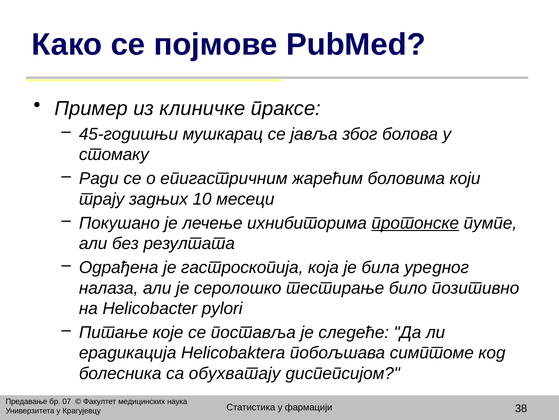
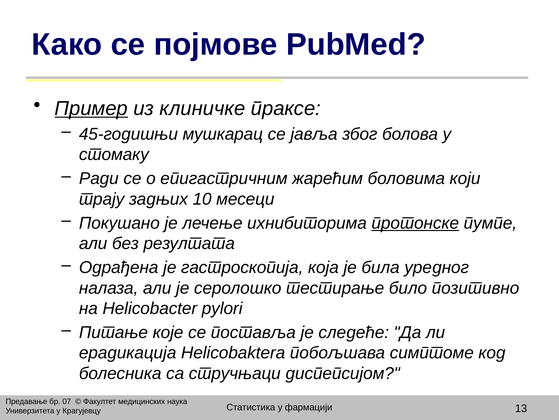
Пример underline: none -> present (91, 108)
обухватају: обухватају -> стручњаци (235, 373)
38: 38 -> 13 (521, 408)
